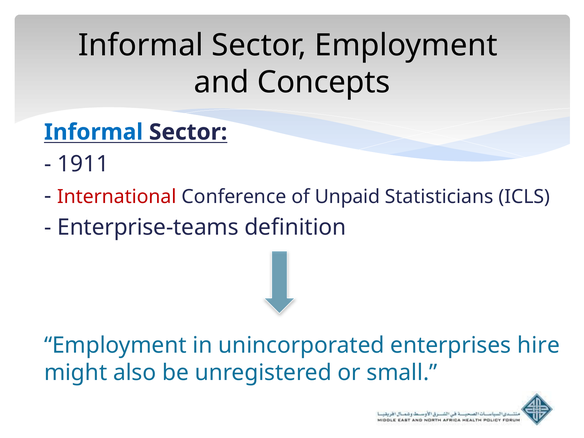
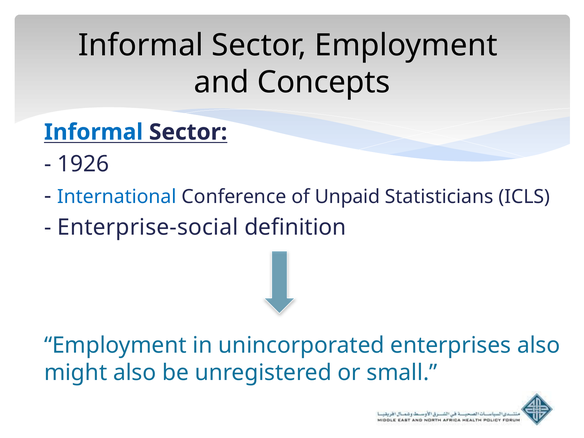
1911: 1911 -> 1926 (83, 164)
International colour: red -> blue (117, 197)
Enterprise-teams: Enterprise-teams -> Enterprise-social (148, 227)
enterprises hire: hire -> also (539, 345)
